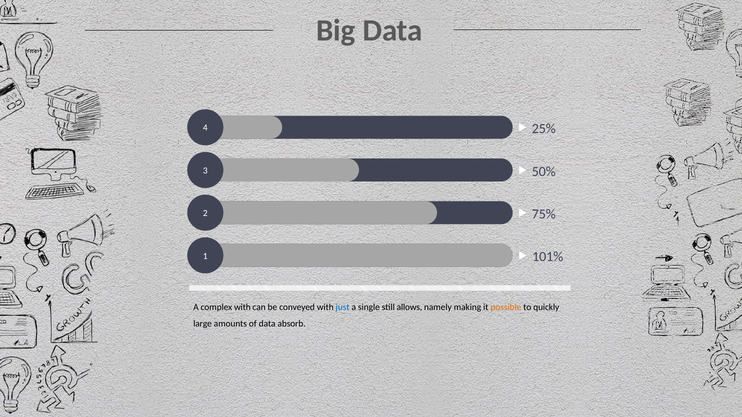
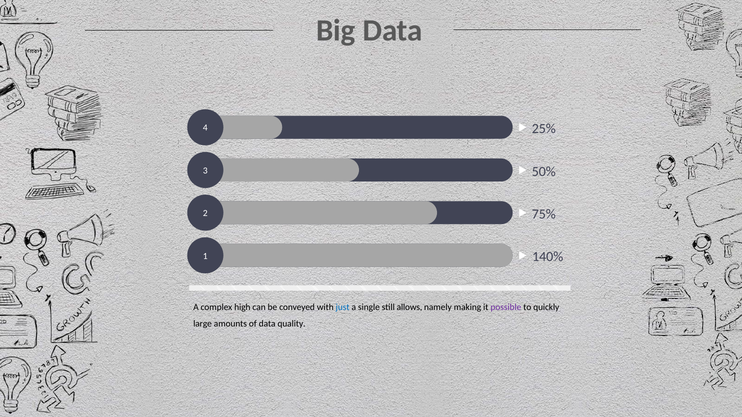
101%: 101% -> 140% (548, 257)
complex with: with -> high (242, 307)
possible colour: orange -> purple (506, 307)
absorb: absorb -> quality (292, 324)
